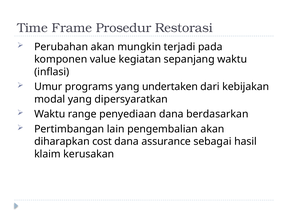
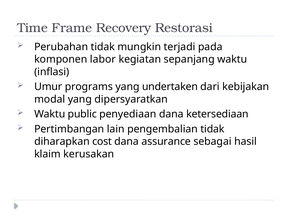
Prosedur: Prosedur -> Recovery (124, 28)
Perubahan akan: akan -> tidak (103, 47)
value: value -> labor (103, 59)
range: range -> public (82, 114)
berdasarkan: berdasarkan -> ketersediaan (217, 114)
pengembalian akan: akan -> tidak (213, 129)
